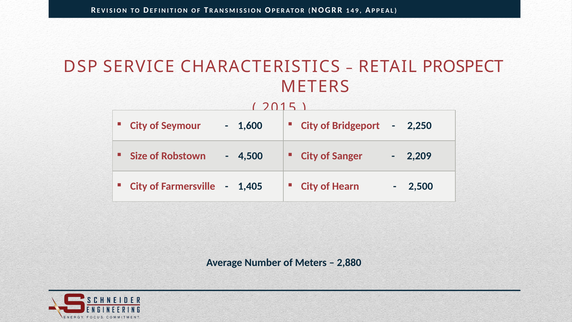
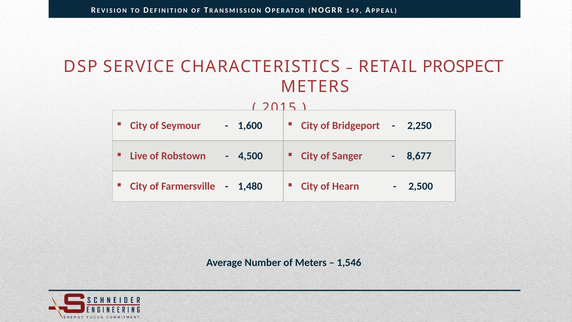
Size: Size -> Live (139, 156)
2,209: 2,209 -> 8,677 (419, 156)
1,405: 1,405 -> 1,480 (250, 186)
2,880: 2,880 -> 1,546 (349, 262)
